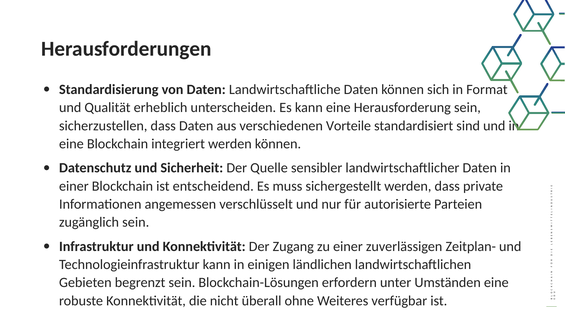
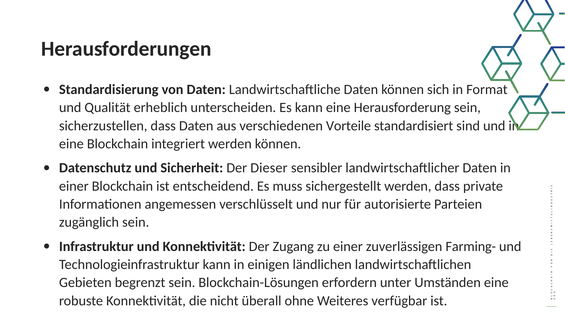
Quelle: Quelle -> Dieser (269, 168)
Zeitplan-: Zeitplan- -> Farming- (471, 246)
